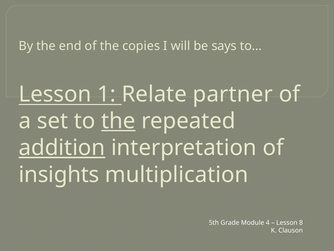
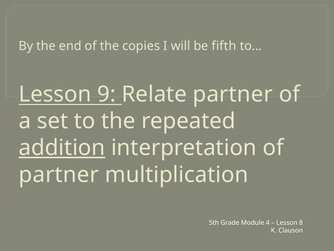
says: says -> fifth (224, 46)
1: 1 -> 9 (106, 94)
the underline: present -> none (118, 121)
insights: insights -> partner (59, 174)
